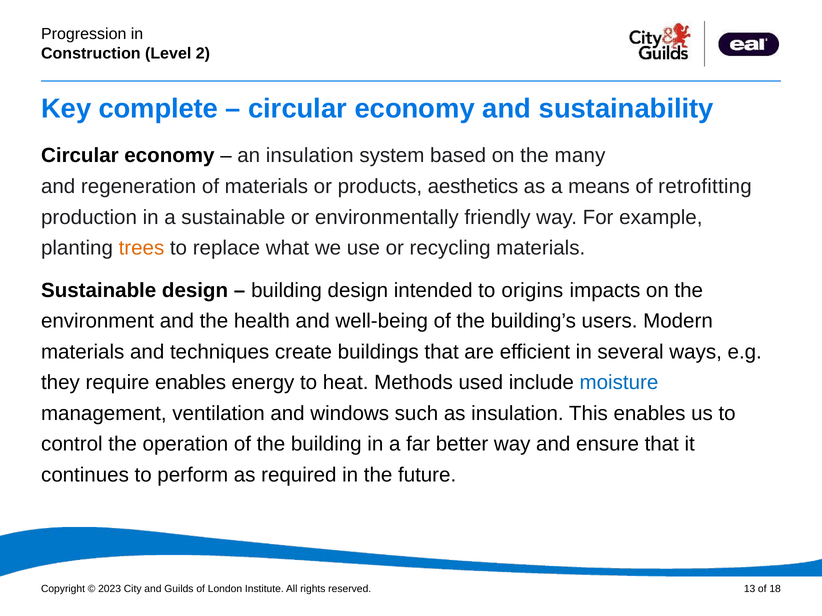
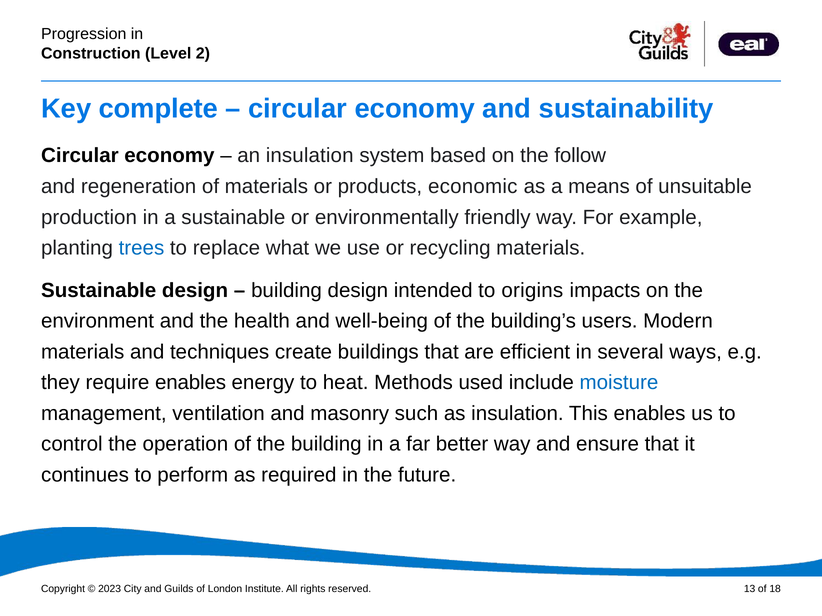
many: many -> follow (580, 156)
aesthetics: aesthetics -> economic (473, 187)
retrofitting: retrofitting -> unsuitable (705, 187)
trees colour: orange -> blue (141, 248)
windows: windows -> masonry (350, 414)
